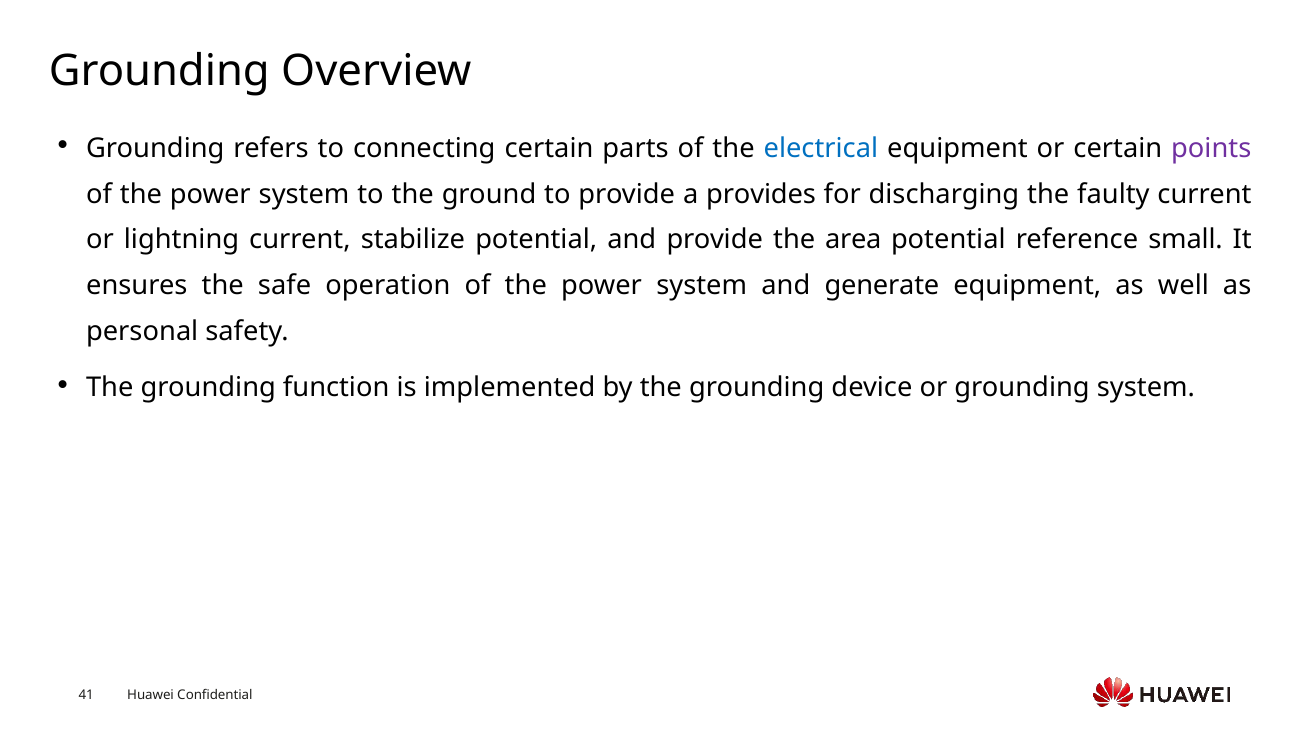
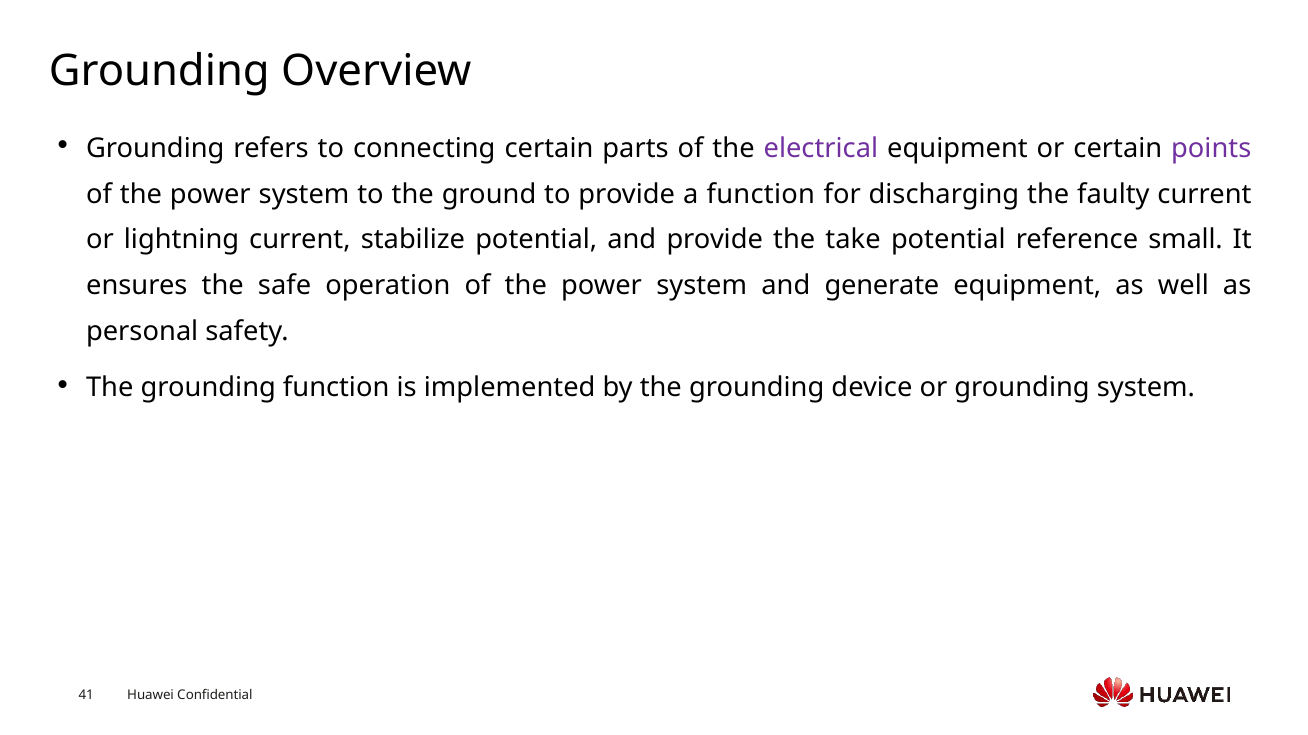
electrical colour: blue -> purple (821, 149)
a provides: provides -> function (761, 194)
area: area -> take (853, 240)
